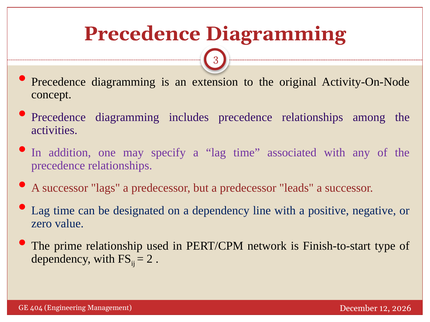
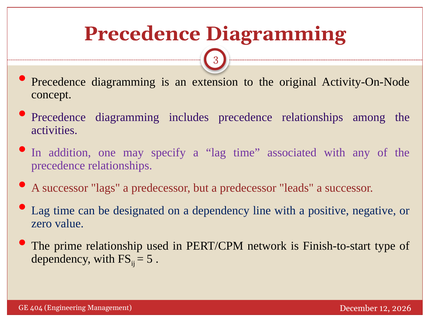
2: 2 -> 5 (150, 259)
